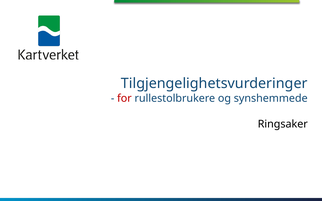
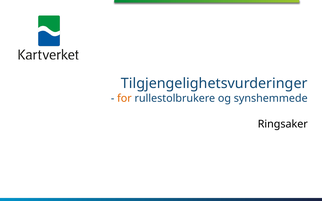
for colour: red -> orange (124, 98)
